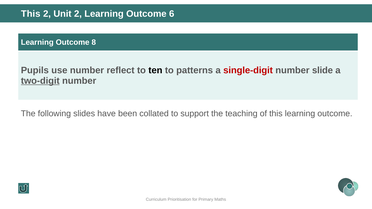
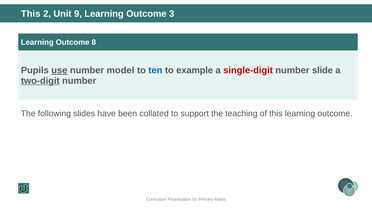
Unit 2: 2 -> 9 (78, 14)
6: 6 -> 3 (172, 14)
use underline: none -> present (59, 70)
reflect: reflect -> model (121, 70)
ten colour: black -> blue (155, 70)
patterns: patterns -> example (195, 70)
